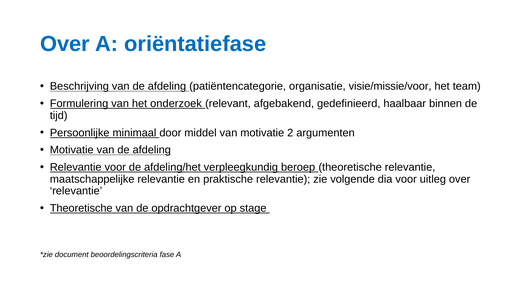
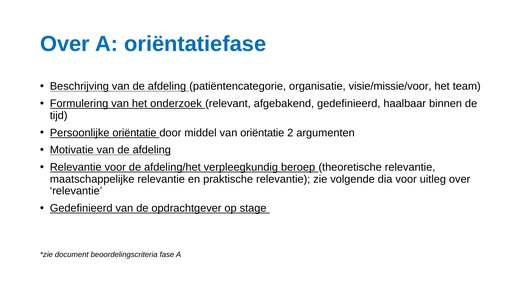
Persoonlijke minimaal: minimaal -> oriëntatie (134, 133)
van motivatie: motivatie -> oriëntatie (262, 133)
Theoretische: Theoretische -> Gedefinieerd (81, 208)
